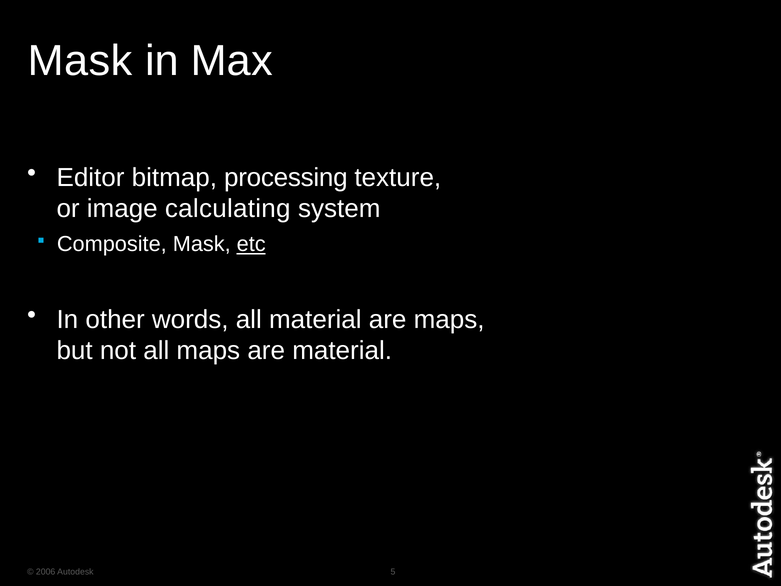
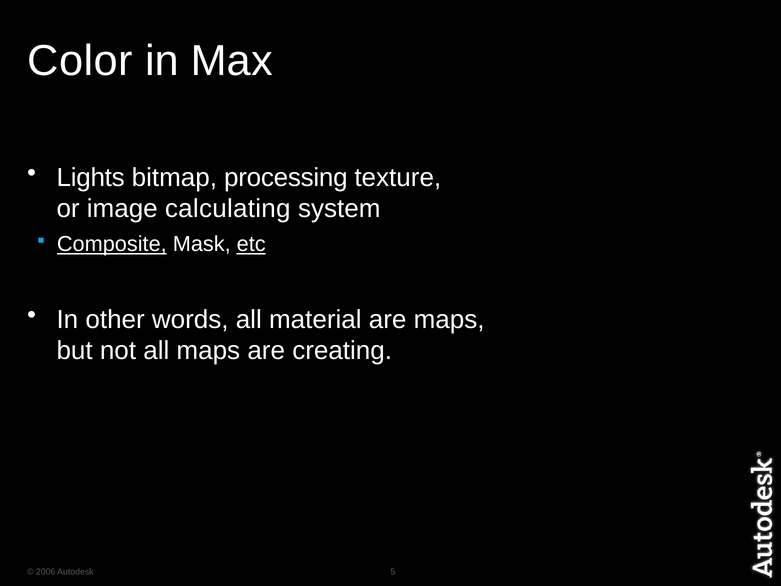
Mask: Mask -> Color (80, 61)
Editor: Editor -> Lights (91, 177)
Composite underline: none -> present (112, 244)
are material: material -> creating (342, 351)
